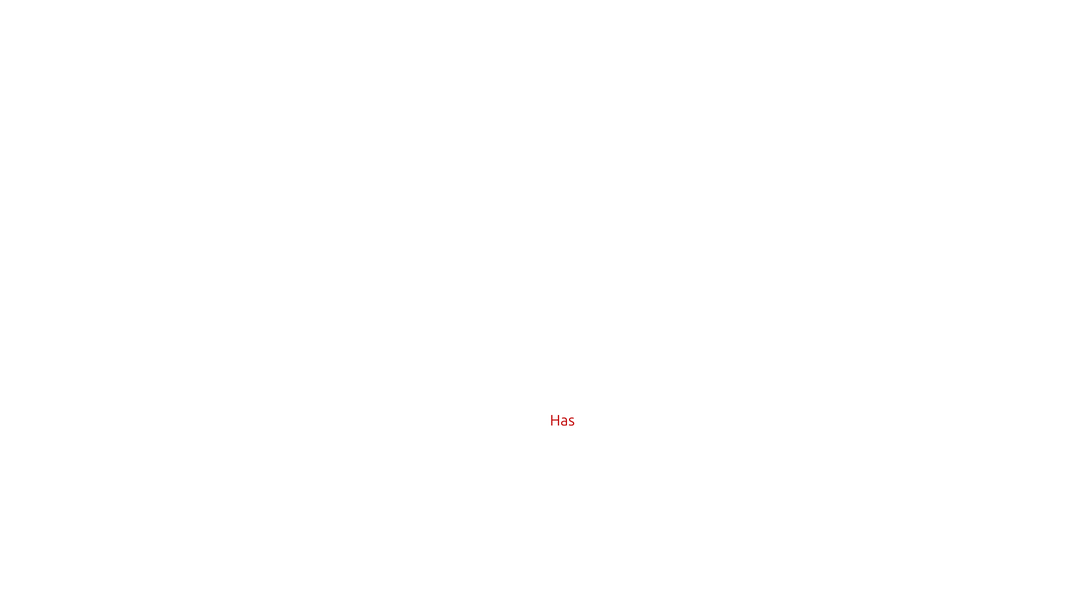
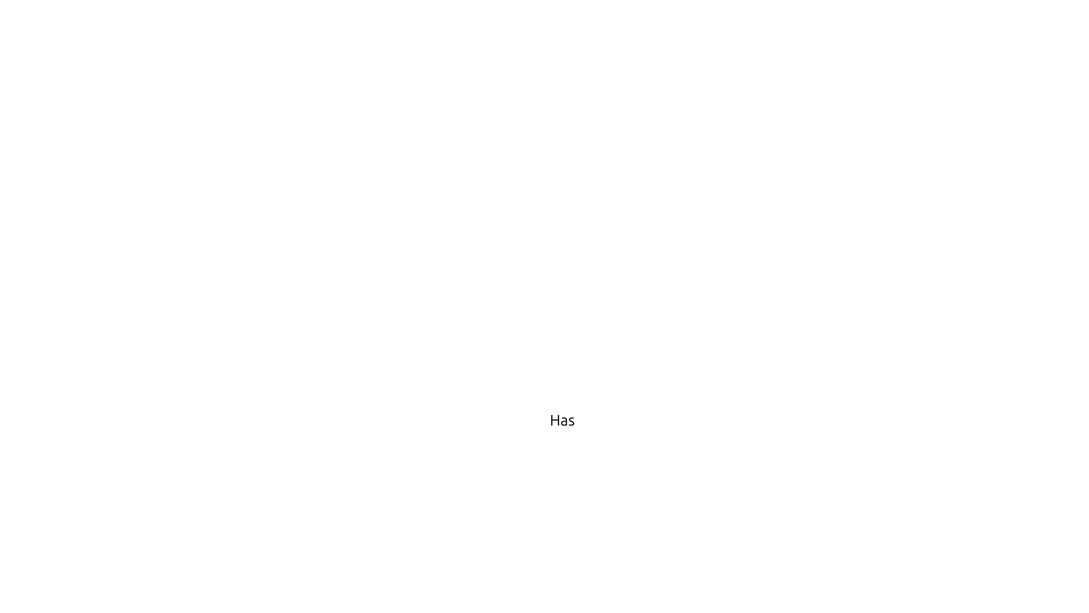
Has colour: red -> black (562, 420)
